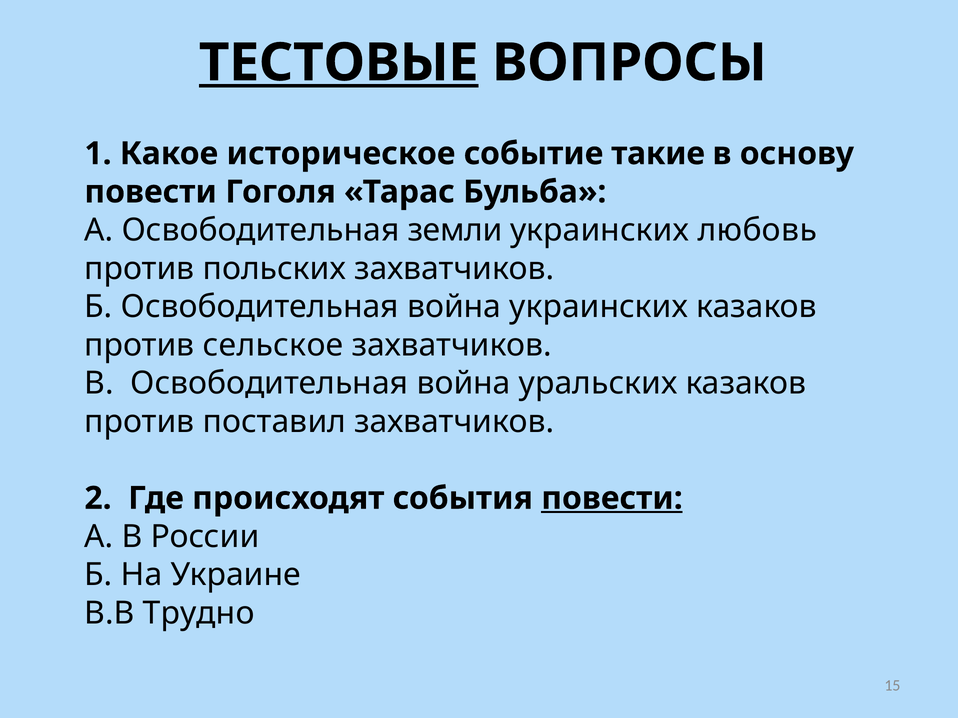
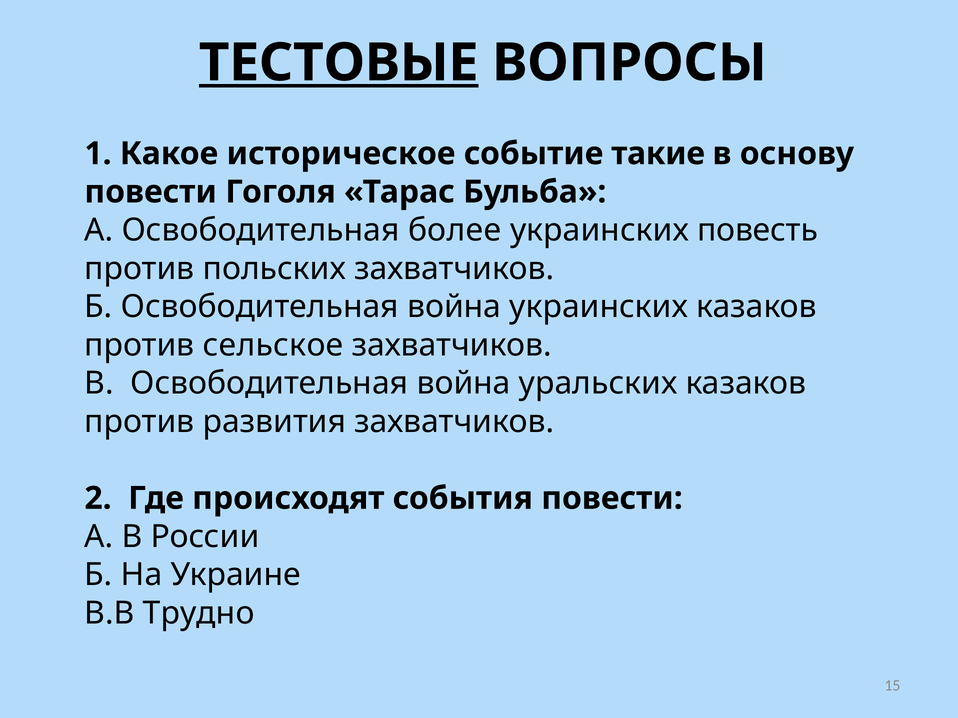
земли: земли -> более (455, 230)
любовь: любовь -> повесть (758, 230)
поставил: поставил -> развития (274, 422)
повести underline: present -> none (612, 499)
